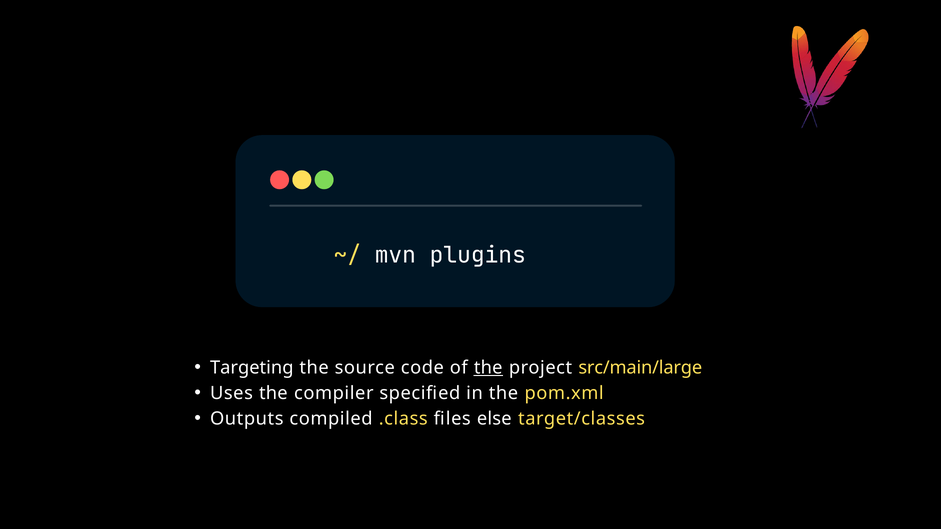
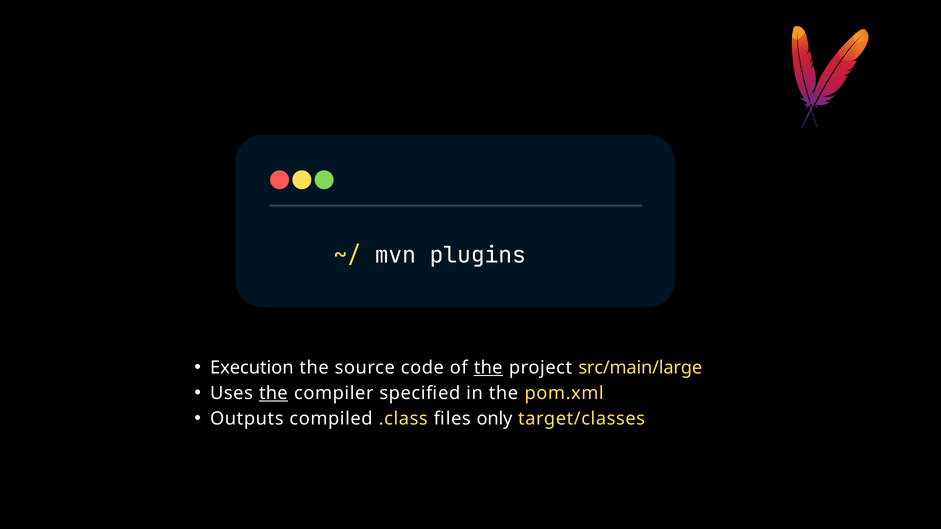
Targeting: Targeting -> Execution (252, 368)
the underline: none -> present (273, 394)
else: else -> only (494, 419)
